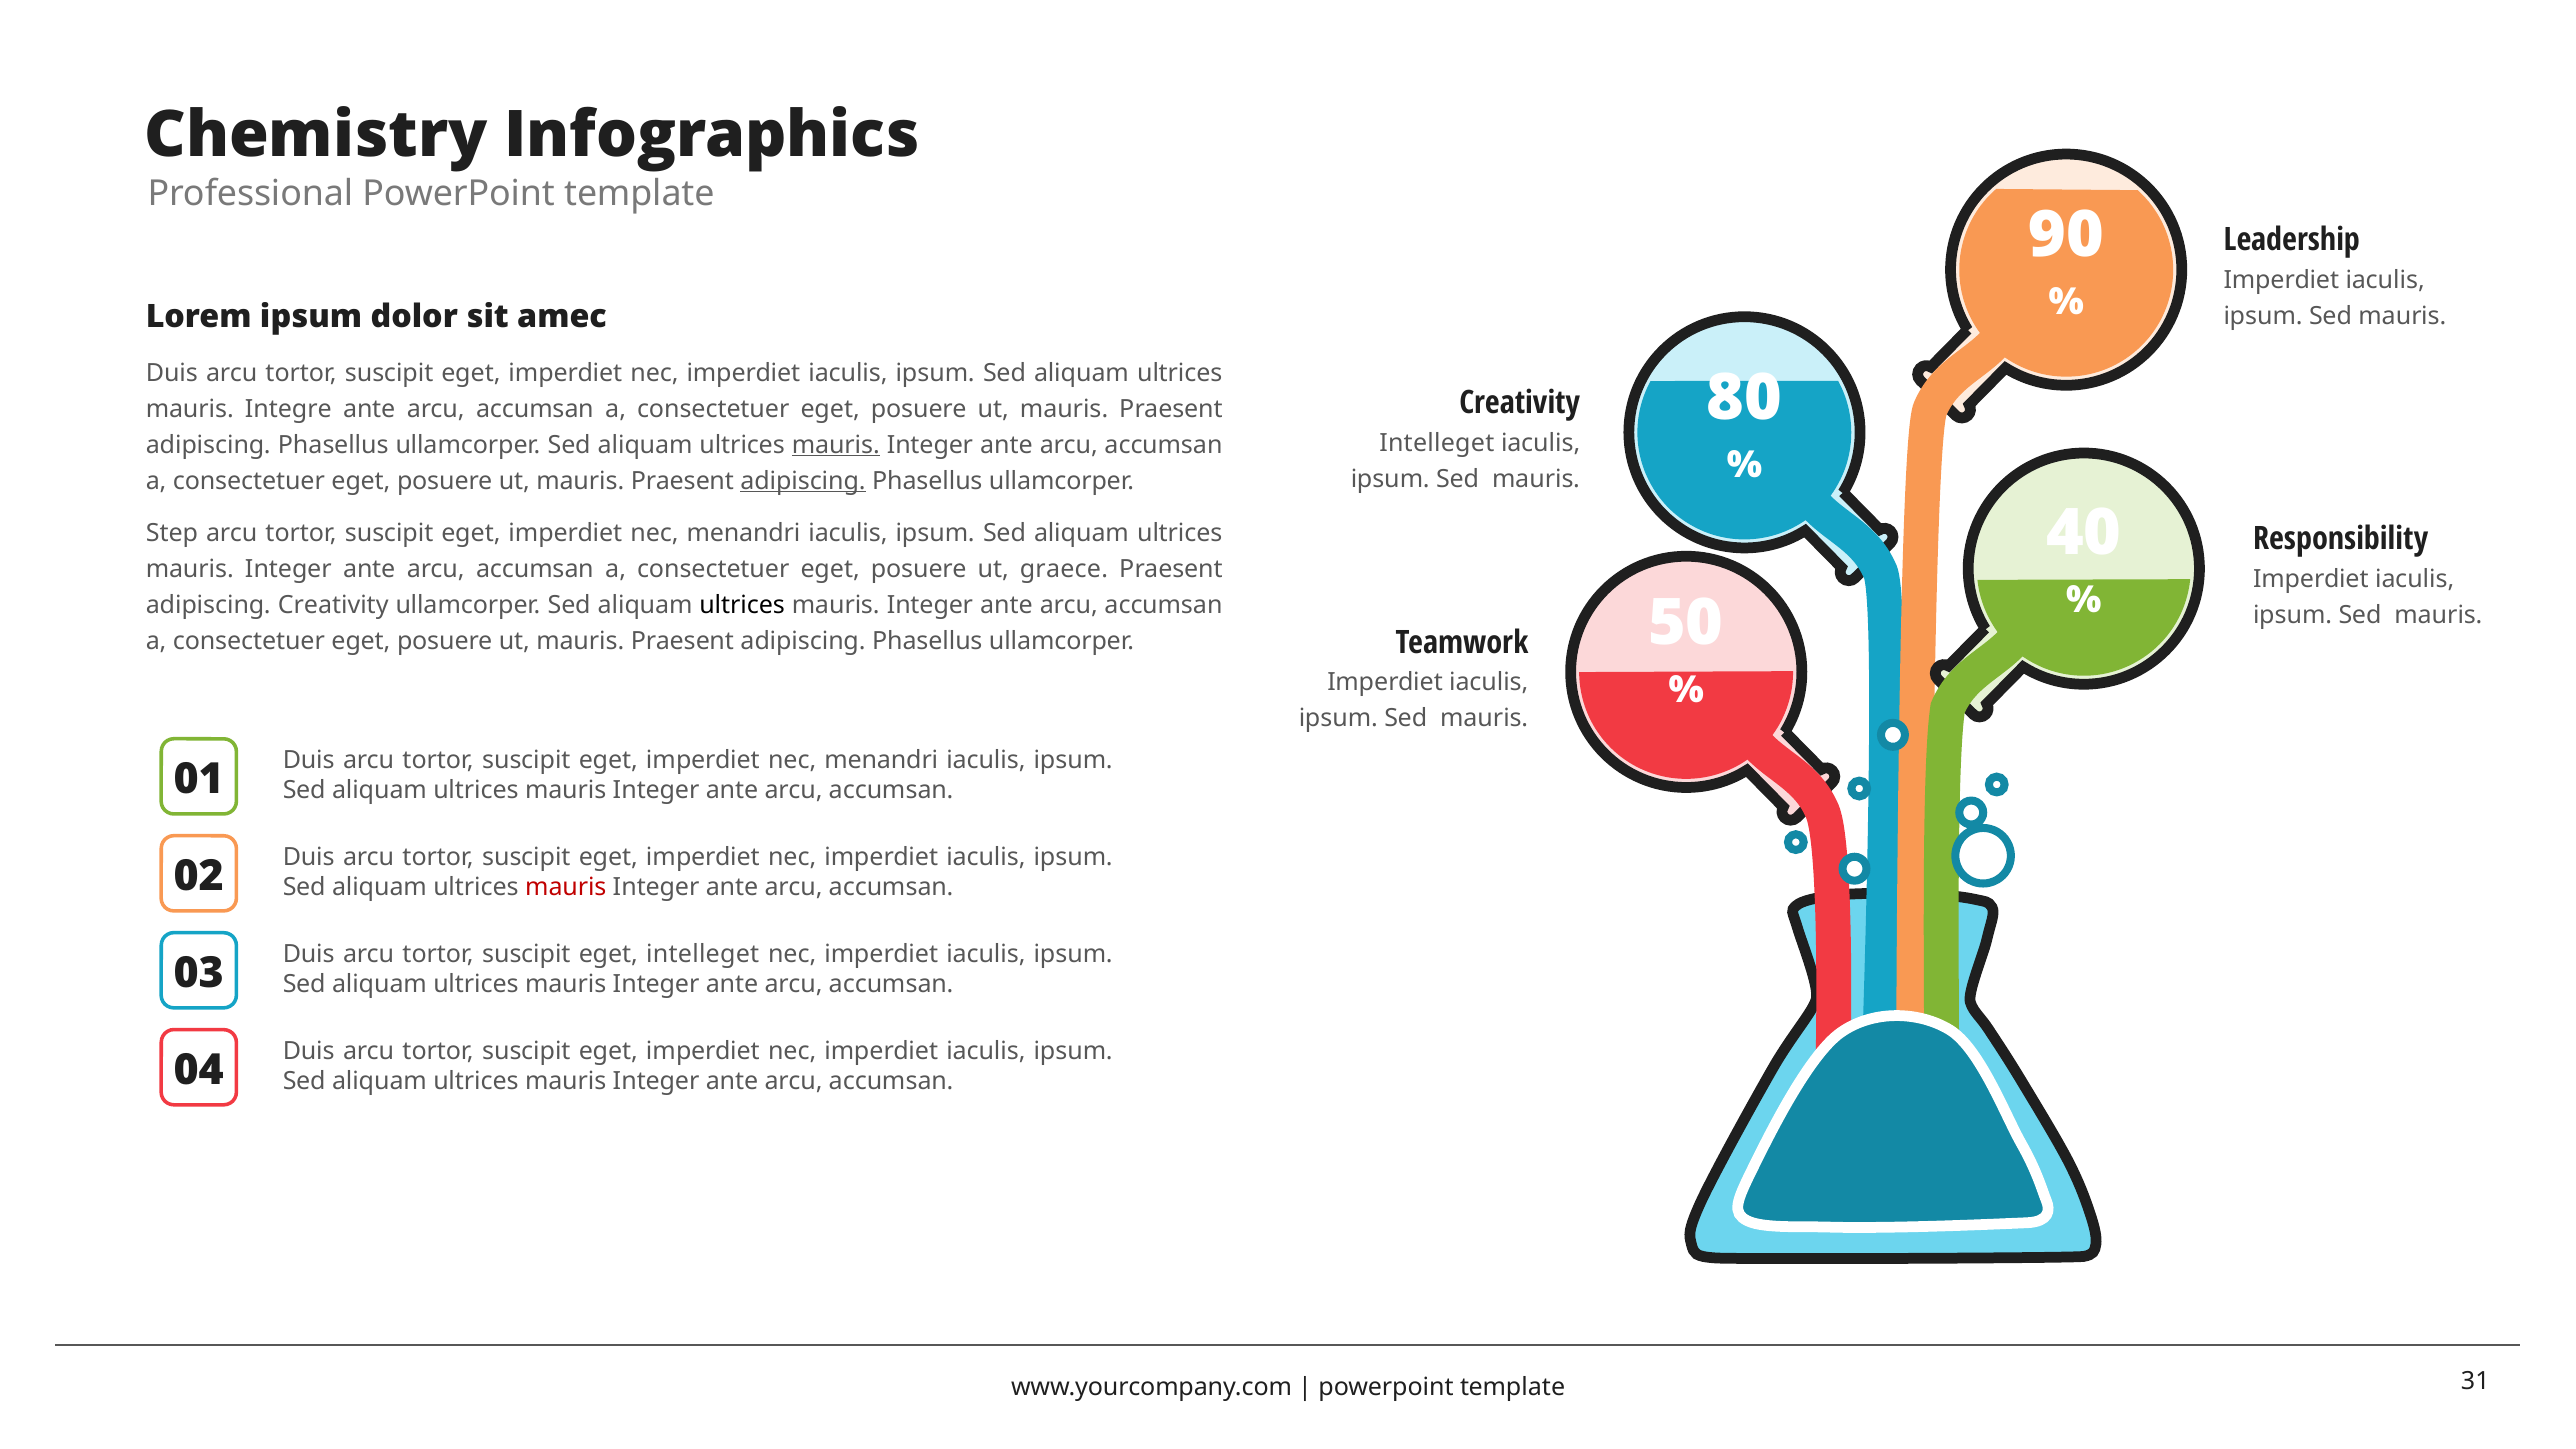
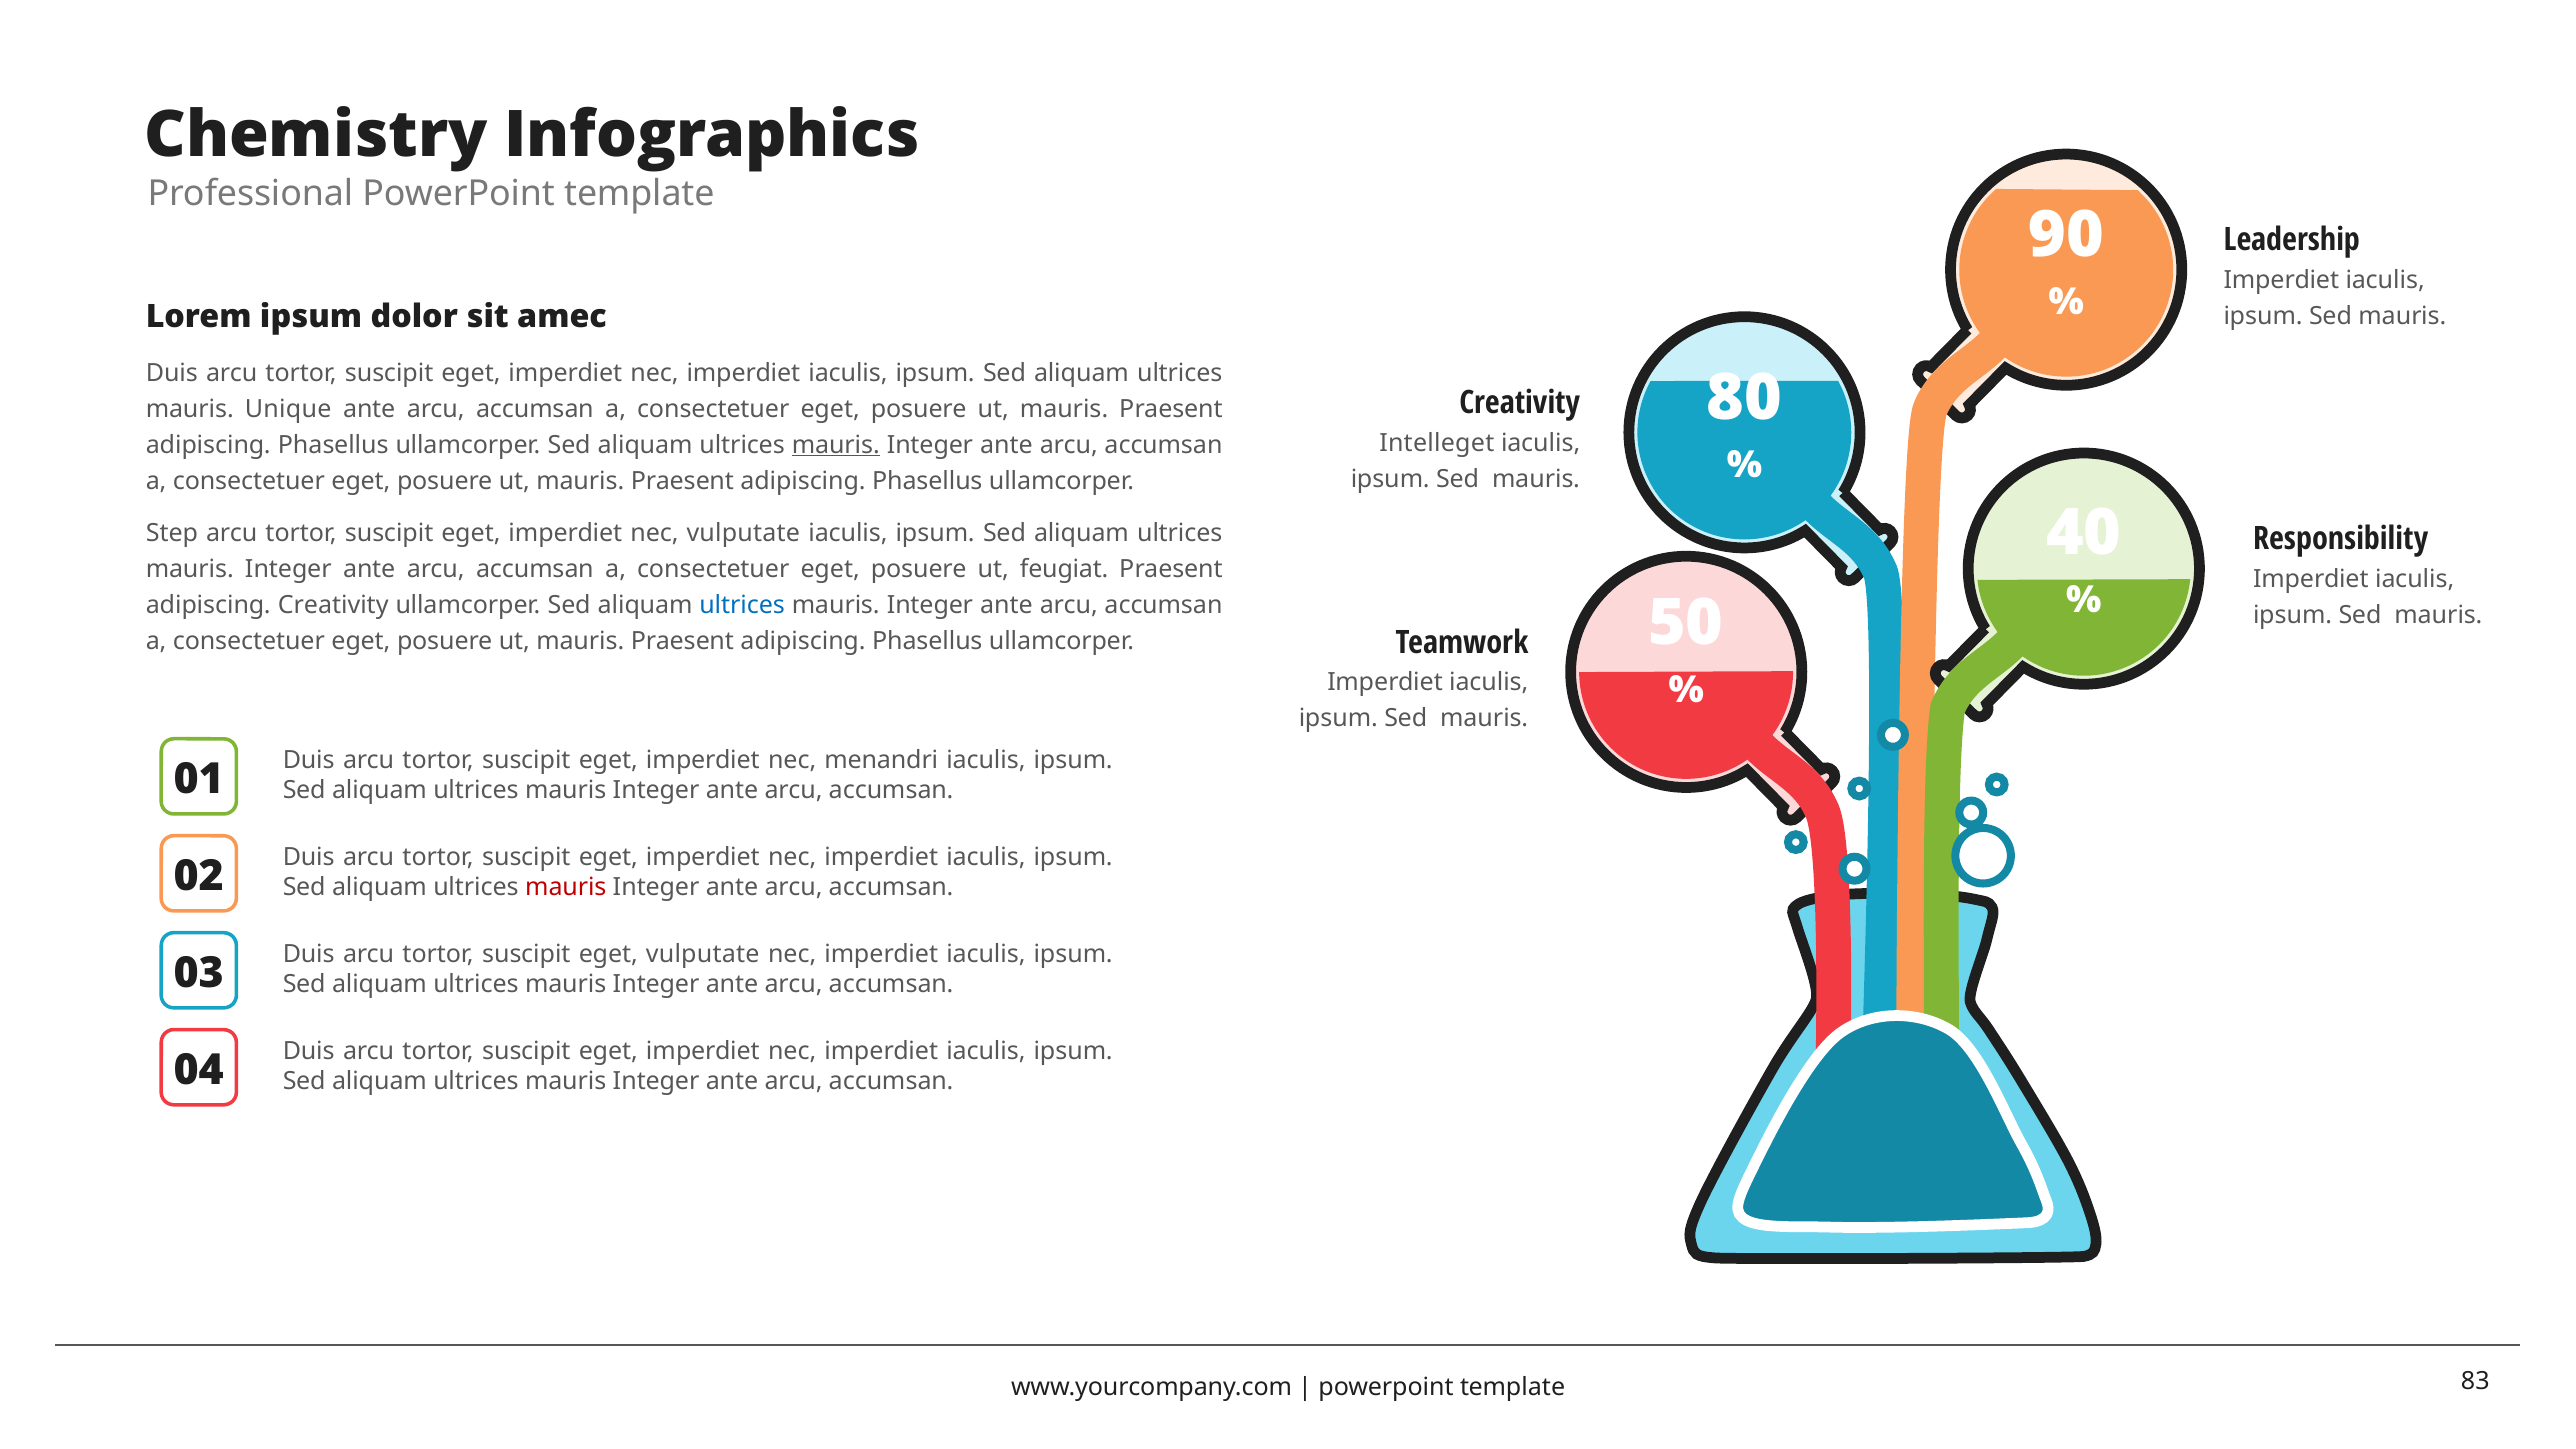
Integre: Integre -> Unique (288, 409)
adipiscing underline: present -> none (803, 481)
menandri: menandri -> vulputate (743, 533)
graece: graece -> feugiat (1064, 569)
ultrices colour: black -> blue (742, 605)
eget intelleget: intelleget -> vulputate (703, 954)
31: 31 -> 83 (2475, 1381)
